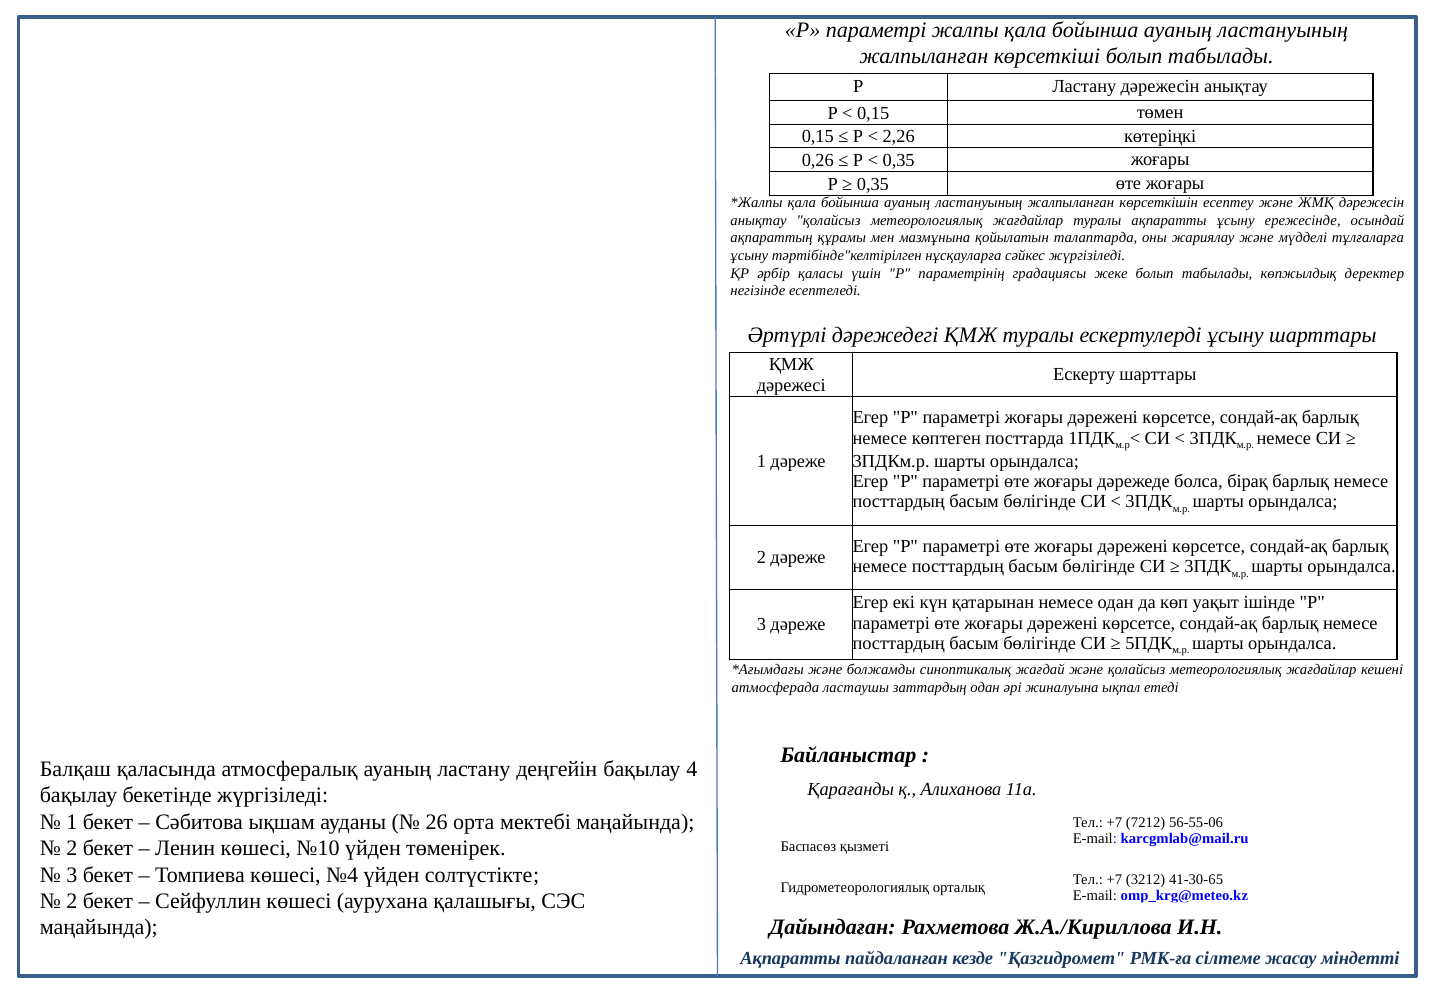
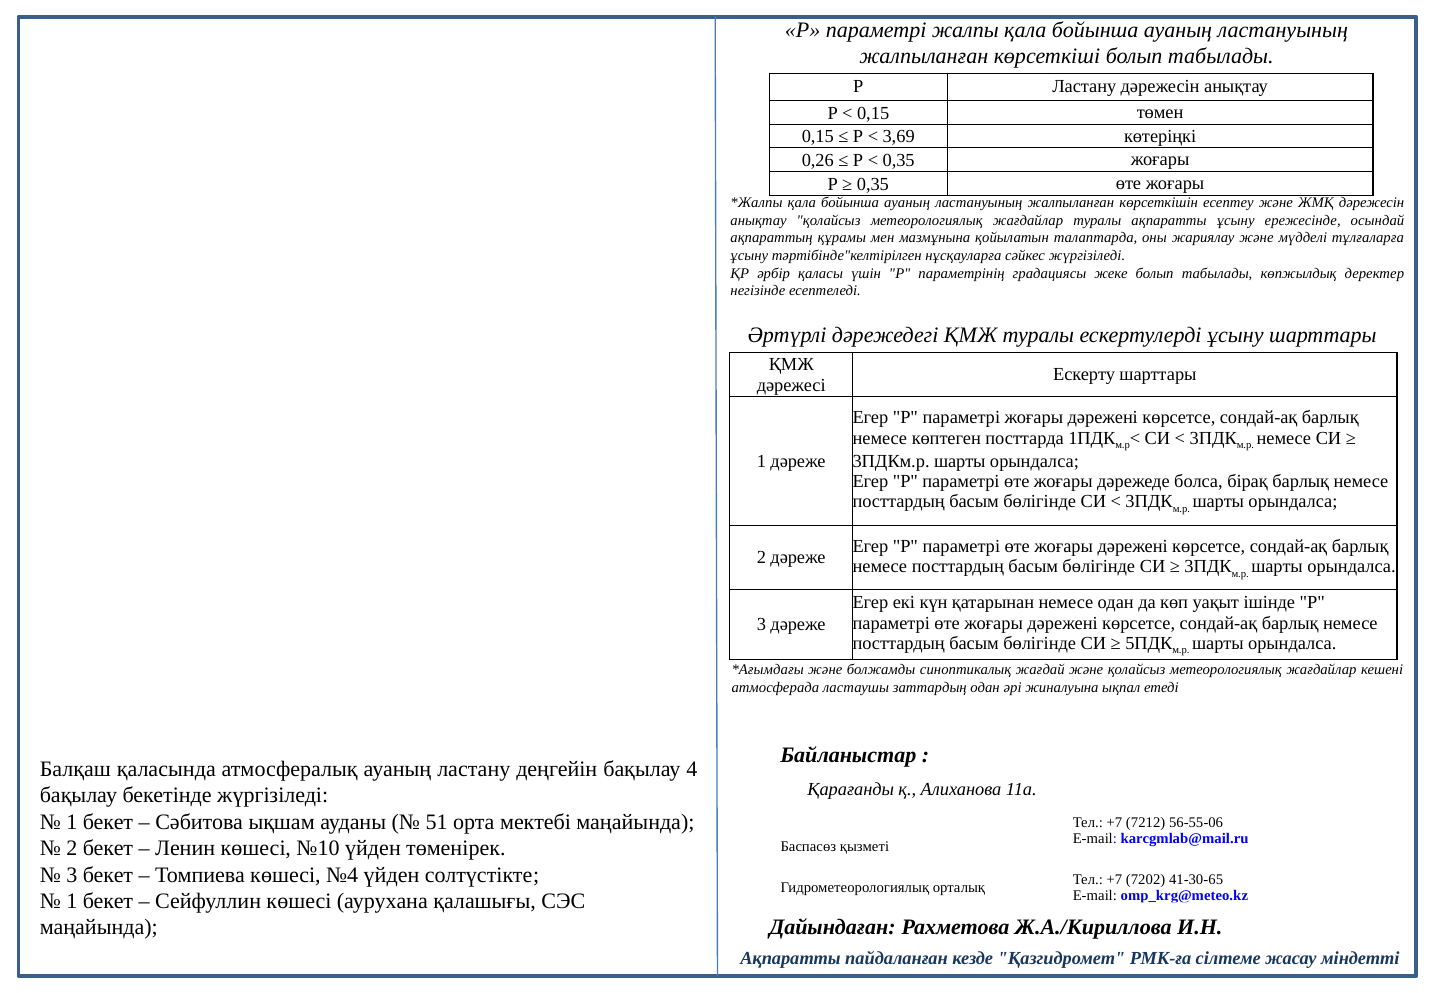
2,26: 2,26 -> 3,69 (899, 137)
26: 26 -> 51 (437, 822)
3212: 3212 -> 7202 (1146, 880)
2: 2 -> 1 (72, 902)
